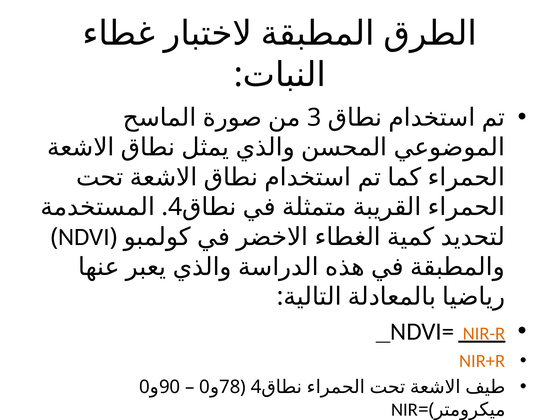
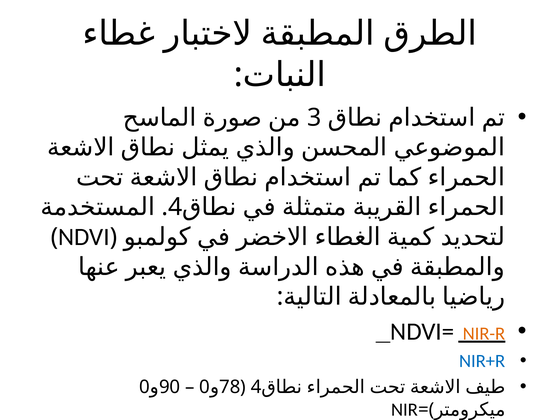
NIR+R colour: orange -> blue (482, 361)
